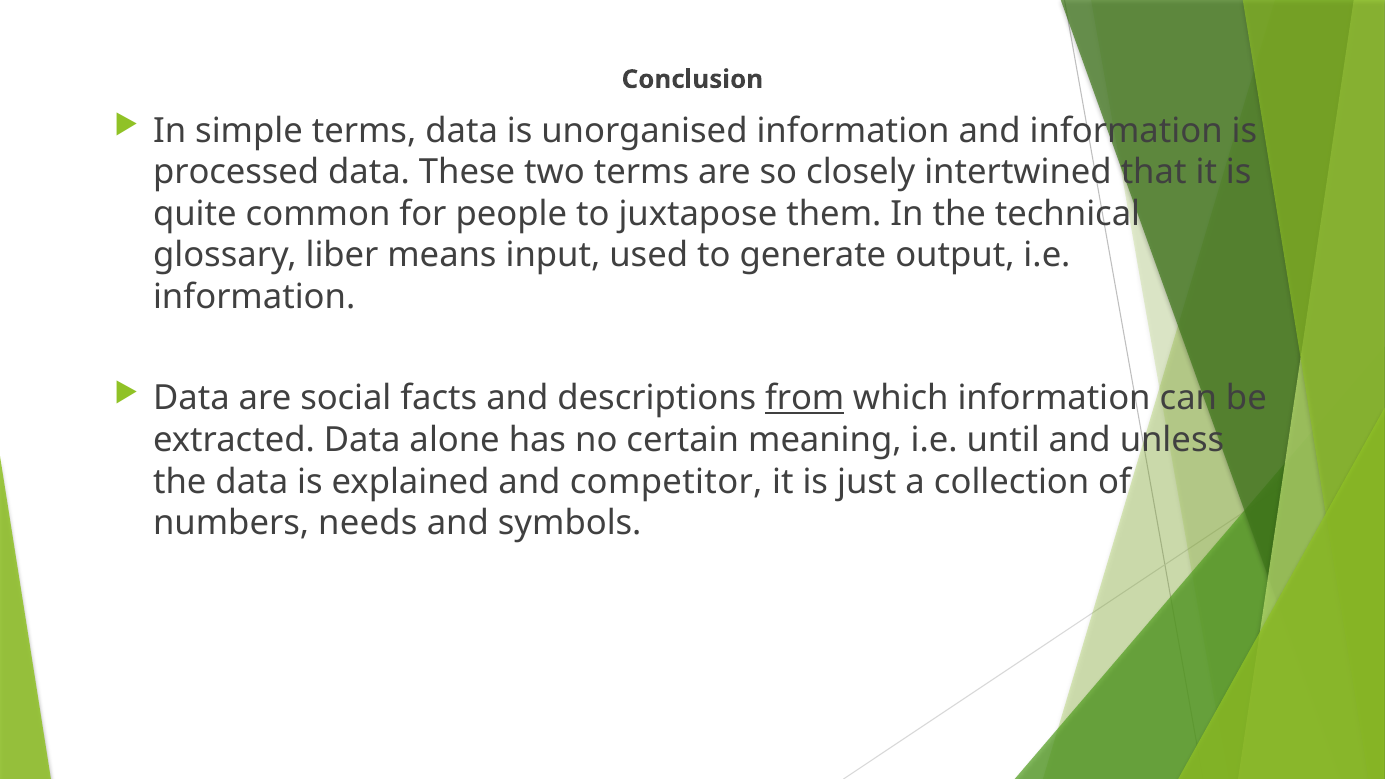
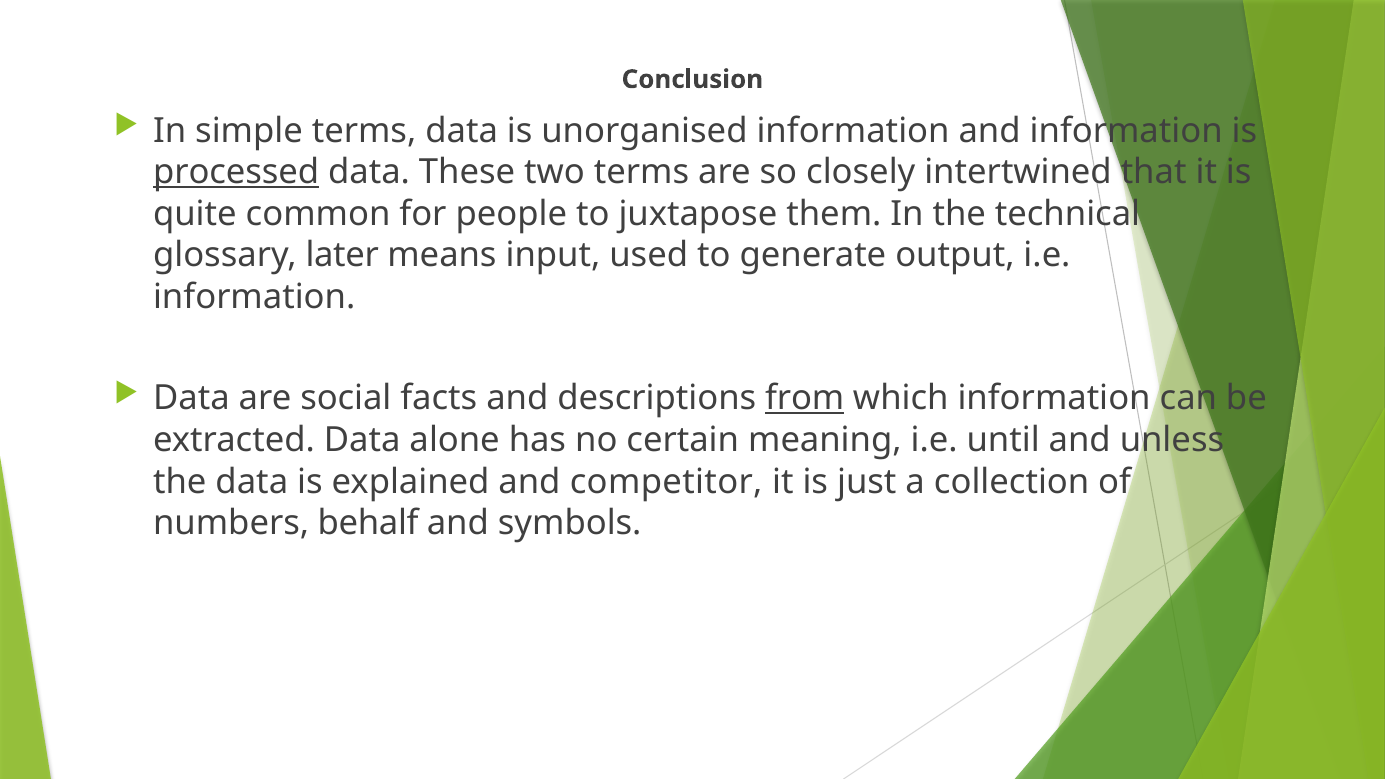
processed underline: none -> present (236, 172)
liber: liber -> later (342, 255)
needs: needs -> behalf (368, 523)
